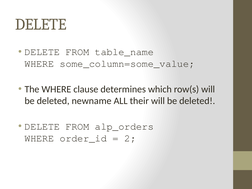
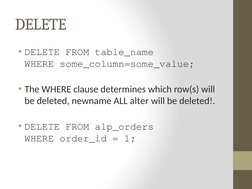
their: their -> alter (139, 101)
2: 2 -> 1 (130, 138)
